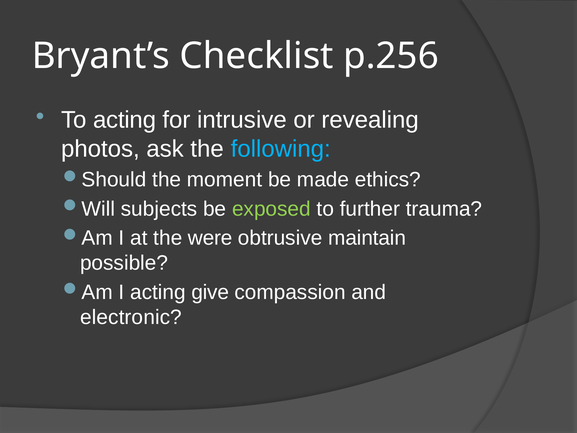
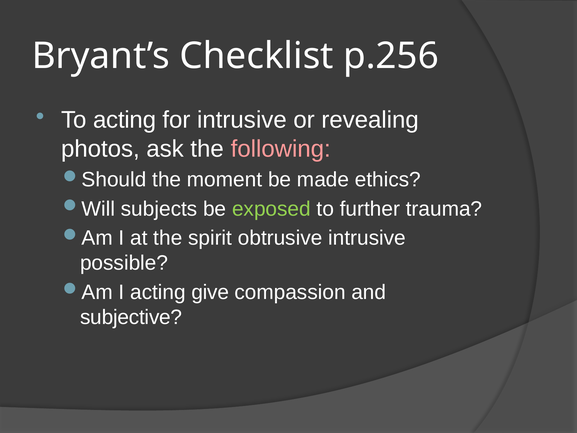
following colour: light blue -> pink (281, 149)
were: were -> spirit (210, 238)
obtrusive maintain: maintain -> intrusive (367, 238)
electronic: electronic -> subjective (131, 317)
